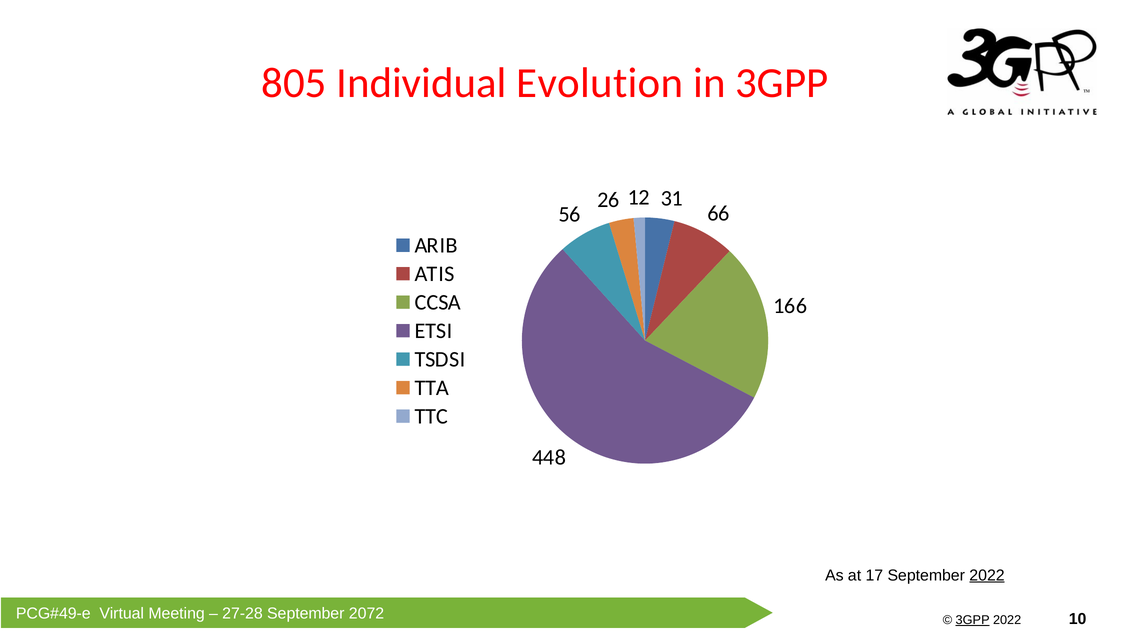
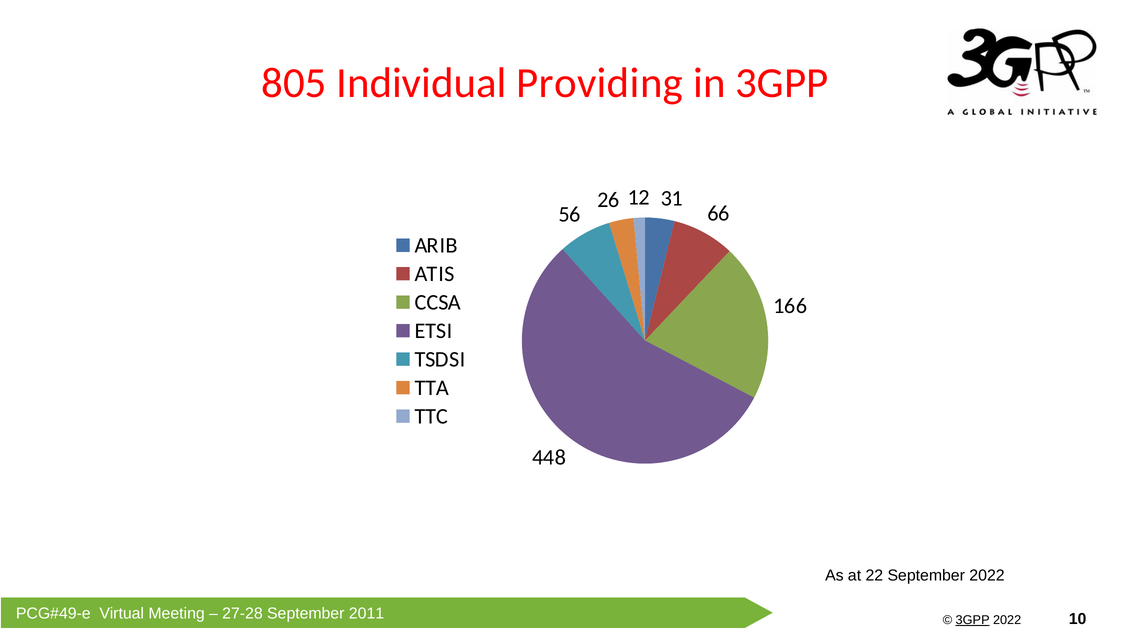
Evolution: Evolution -> Providing (600, 83)
17: 17 -> 22 (874, 576)
2022 underline: present -> none (987, 576)
2072: 2072 -> 2011 (367, 614)
